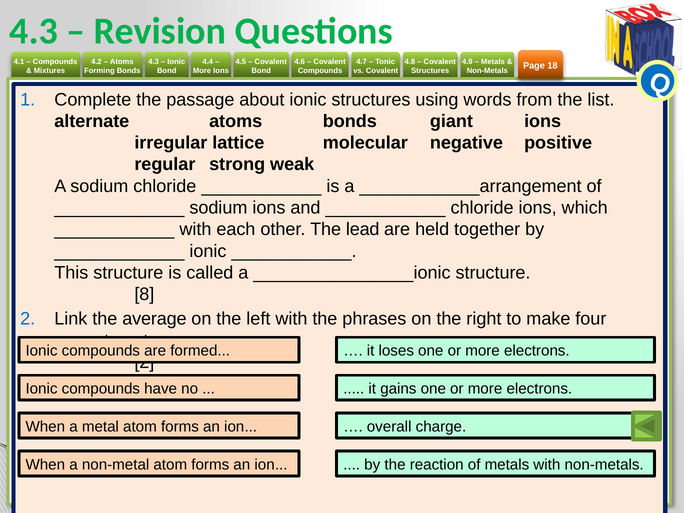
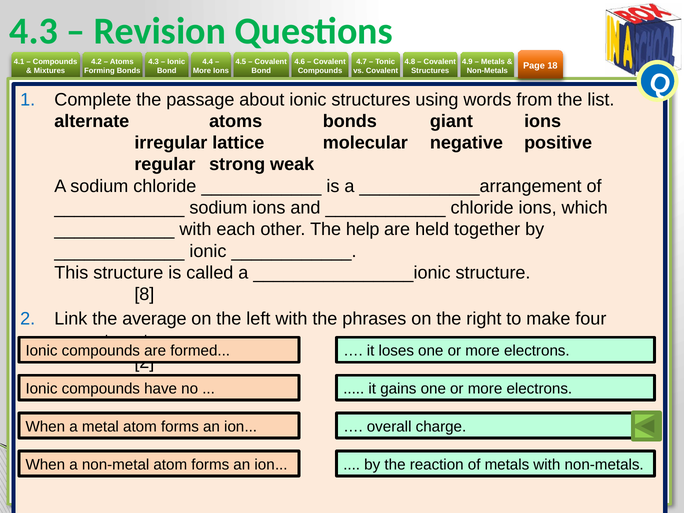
lead: lead -> help (363, 229)
